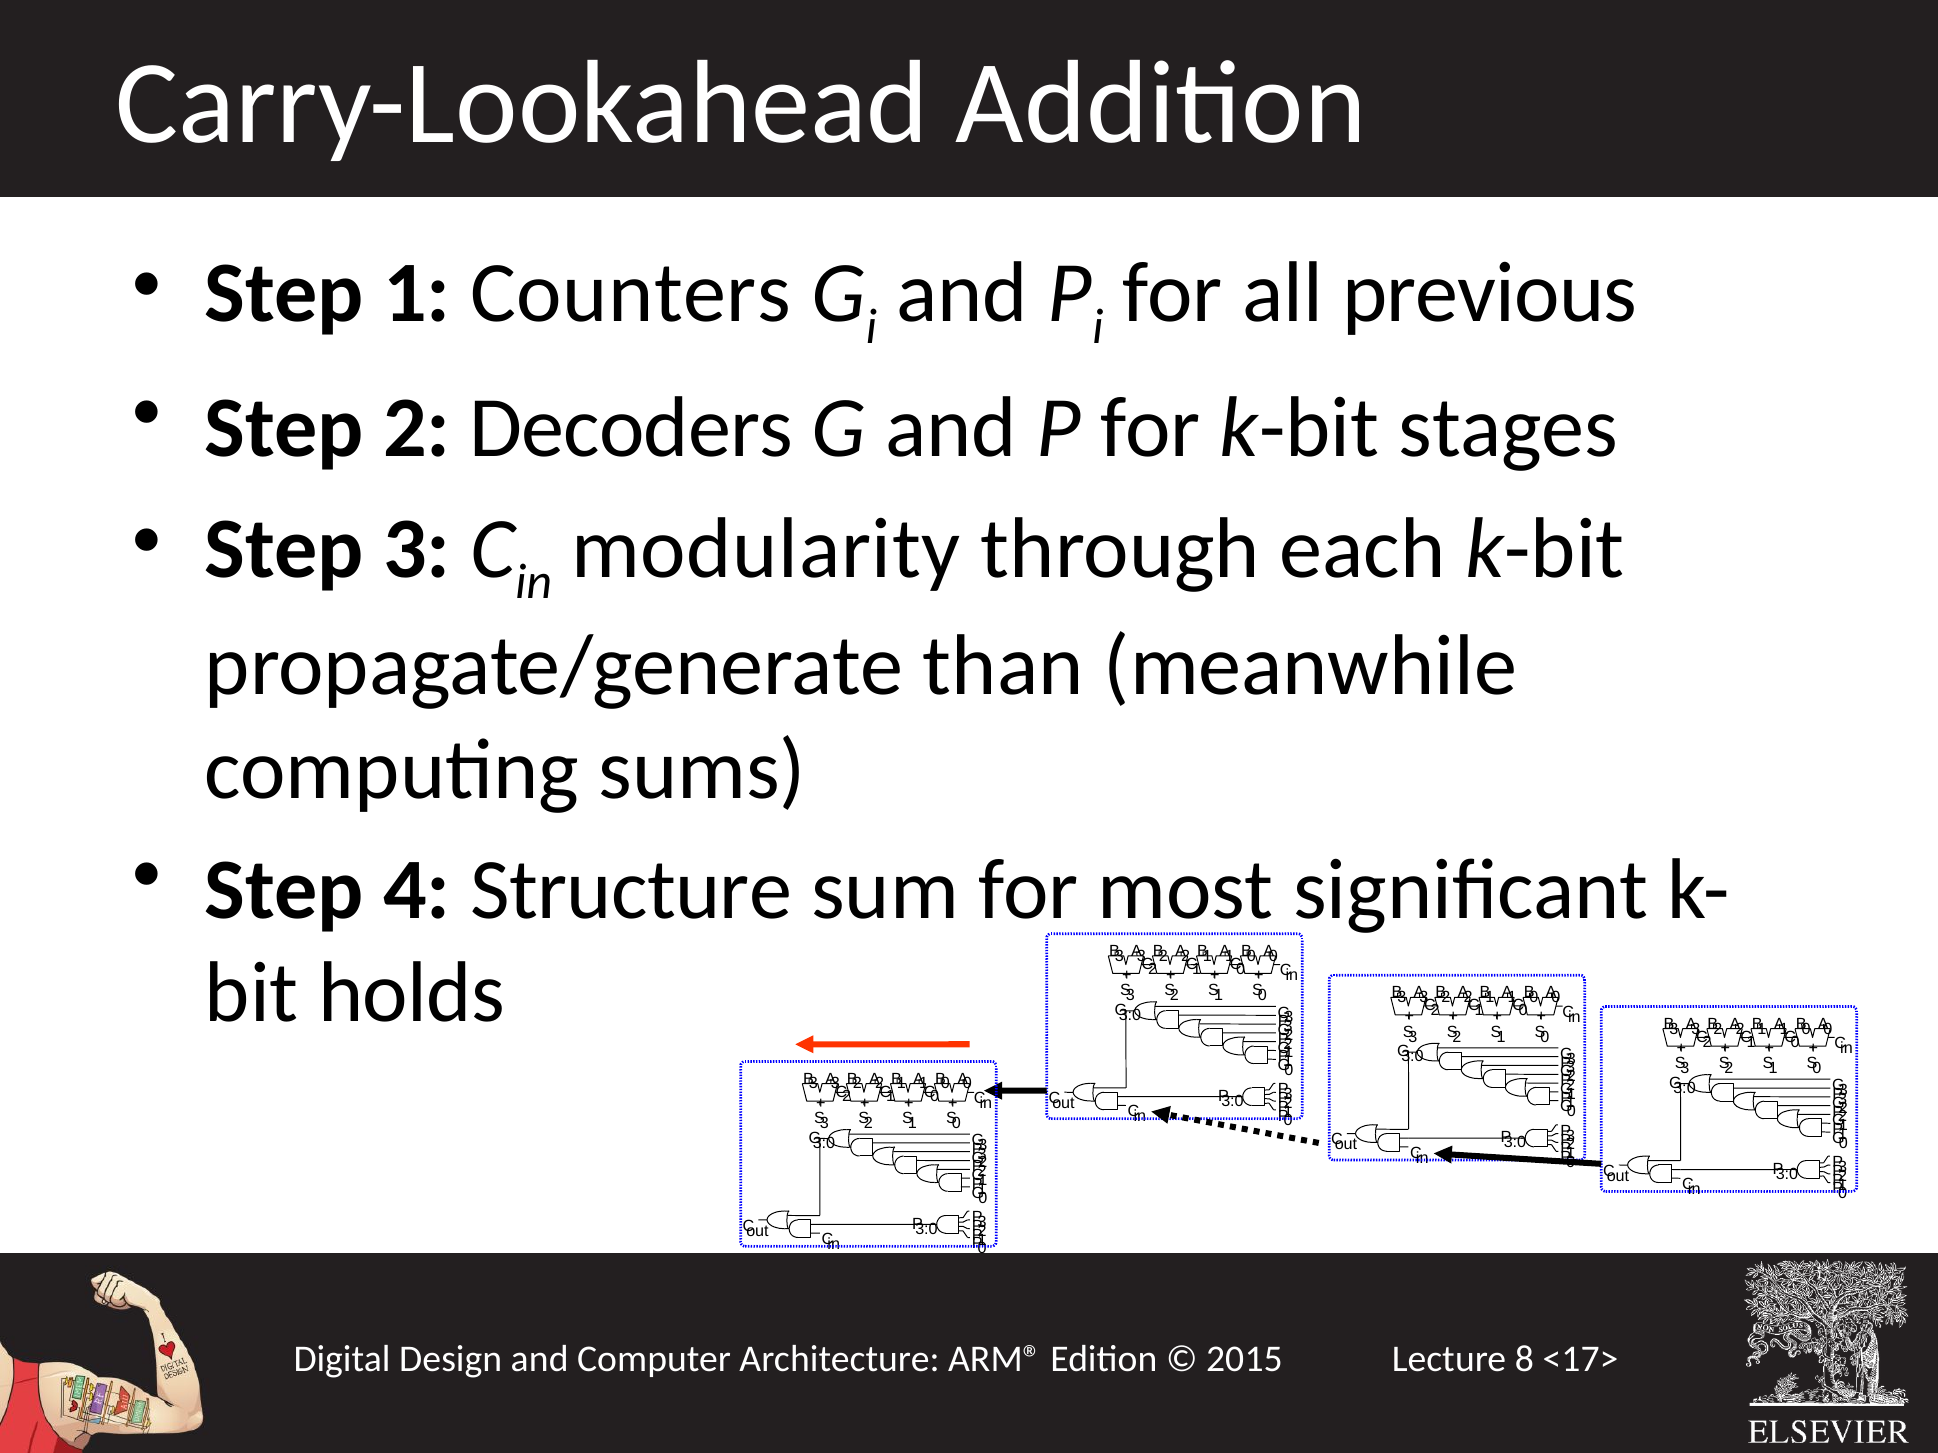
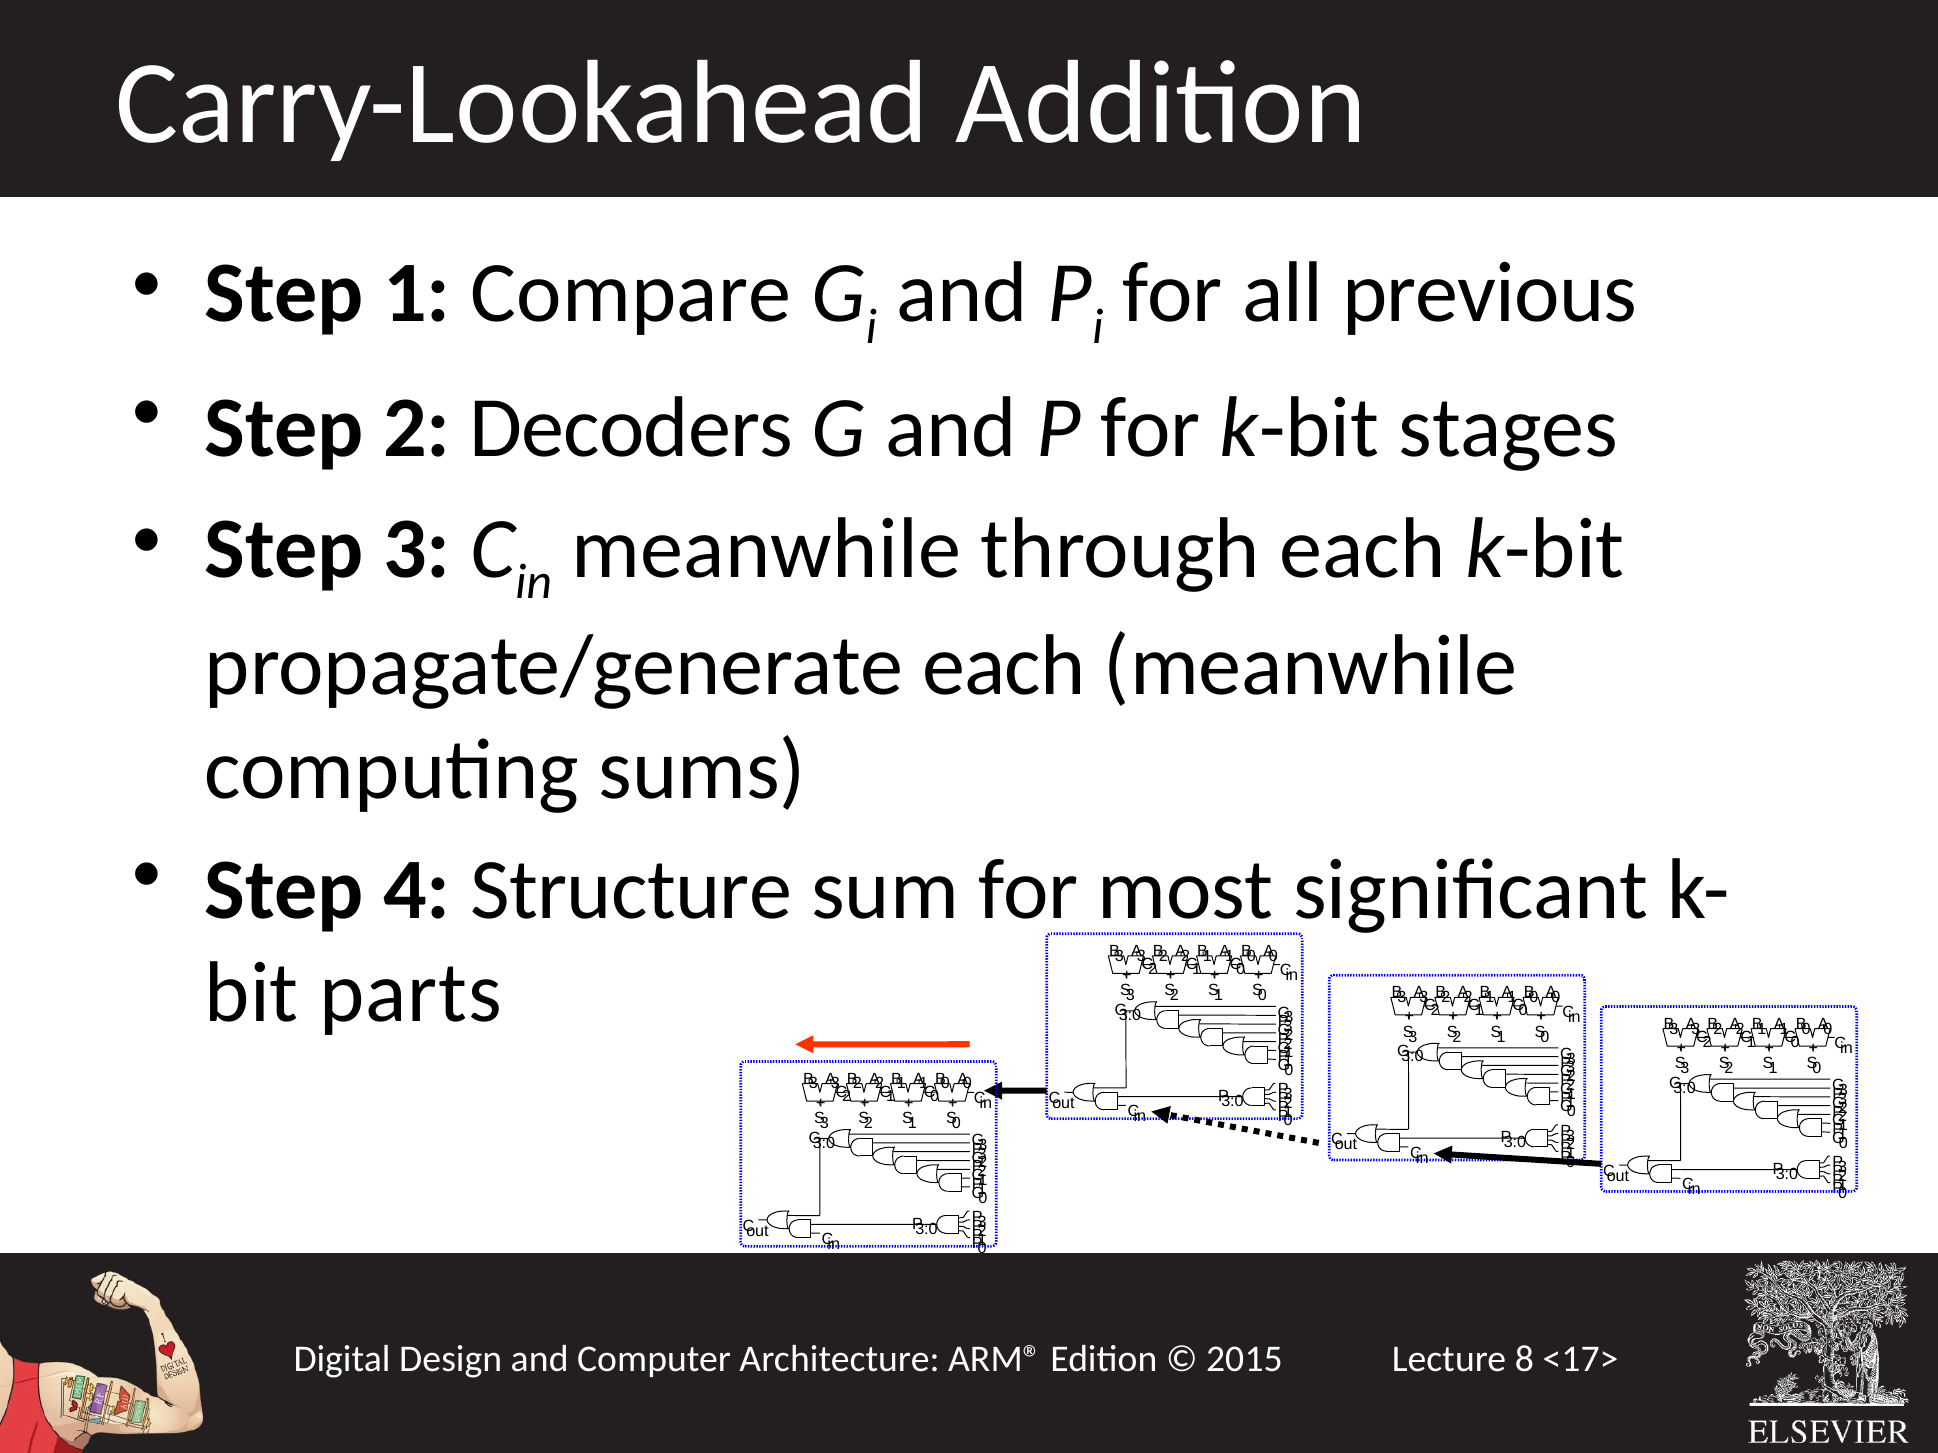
Counters: Counters -> Compare (631, 293)
in modularity: modularity -> meanwhile (766, 549)
propagate/generate than: than -> each (1004, 667)
holds: holds -> parts (411, 994)
